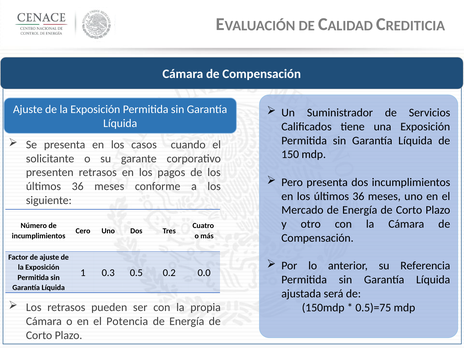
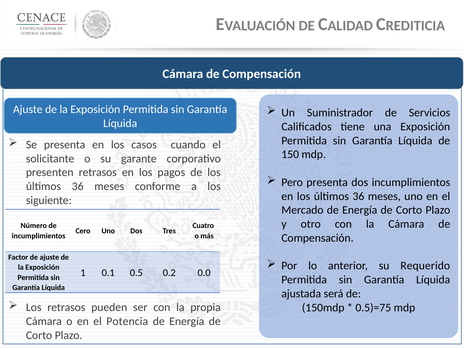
Referencia: Referencia -> Requerido (425, 266)
0.3: 0.3 -> 0.1 (108, 273)
